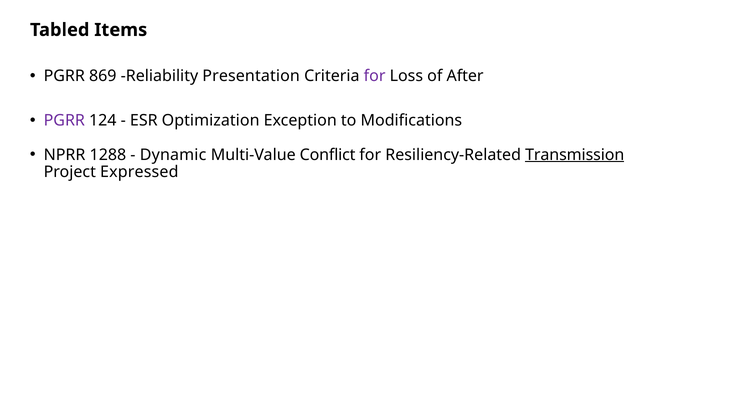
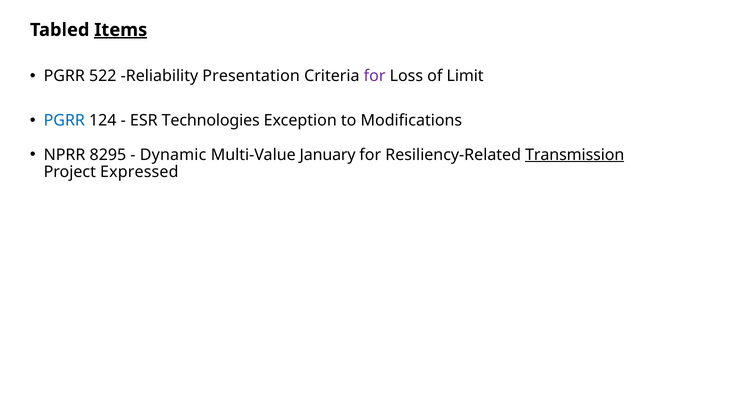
Items underline: none -> present (121, 30)
869: 869 -> 522 (103, 76)
After: After -> Limit (465, 76)
PGRR colour: purple -> blue (64, 121)
Optimization: Optimization -> Technologies (211, 121)
1288: 1288 -> 8295 (108, 155)
Conflict: Conflict -> January (328, 155)
